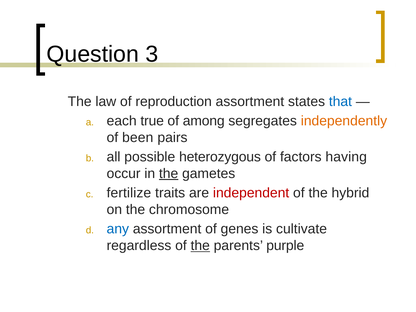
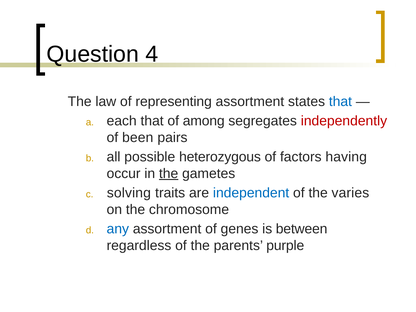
3: 3 -> 4 (152, 54)
reproduction: reproduction -> representing (174, 102)
each true: true -> that (152, 121)
independently colour: orange -> red (344, 121)
fertilize: fertilize -> solving (129, 193)
independent colour: red -> blue (251, 193)
hybrid: hybrid -> varies (350, 193)
cultivate: cultivate -> between (302, 229)
the underline: present -> none (200, 246)
